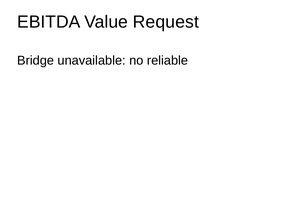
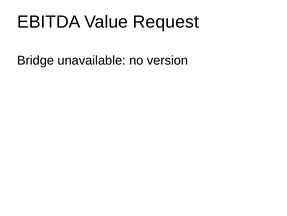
reliable: reliable -> version (168, 60)
